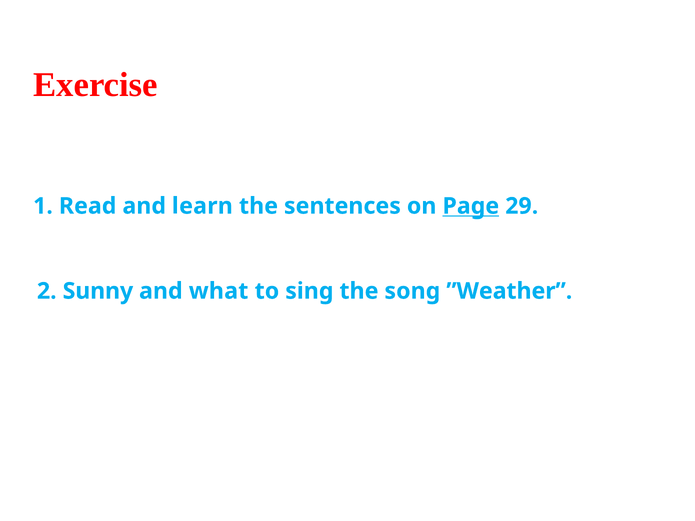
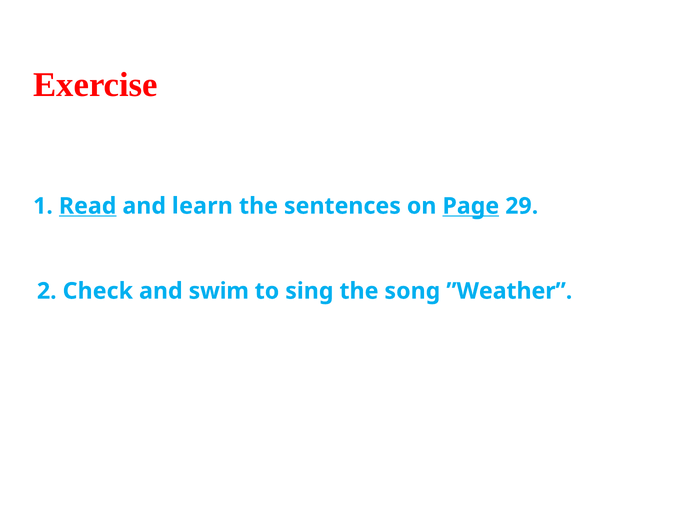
Read underline: none -> present (88, 206)
Sunny: Sunny -> Check (98, 291)
what: what -> swim (219, 291)
